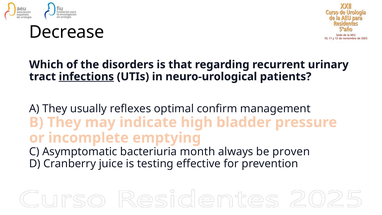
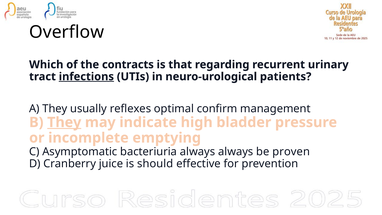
Decrease: Decrease -> Overflow (67, 32)
disorders: disorders -> contracts (128, 65)
They underline: none -> present (64, 122)
bacteriuria month: month -> always (198, 152)
testing: testing -> should (155, 164)
